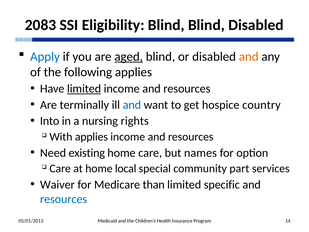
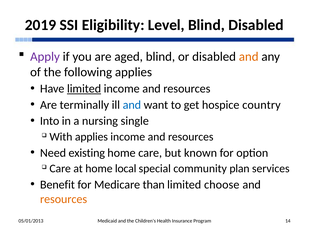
2083: 2083 -> 2019 (41, 25)
Eligibility Blind: Blind -> Level (166, 25)
Apply colour: blue -> purple (45, 57)
aged underline: present -> none (129, 57)
rights: rights -> single (135, 121)
names: names -> known (201, 153)
part: part -> plan (239, 168)
Waiver: Waiver -> Benefit (57, 184)
specific: specific -> choose (222, 184)
resources colour: blue -> orange (64, 199)
